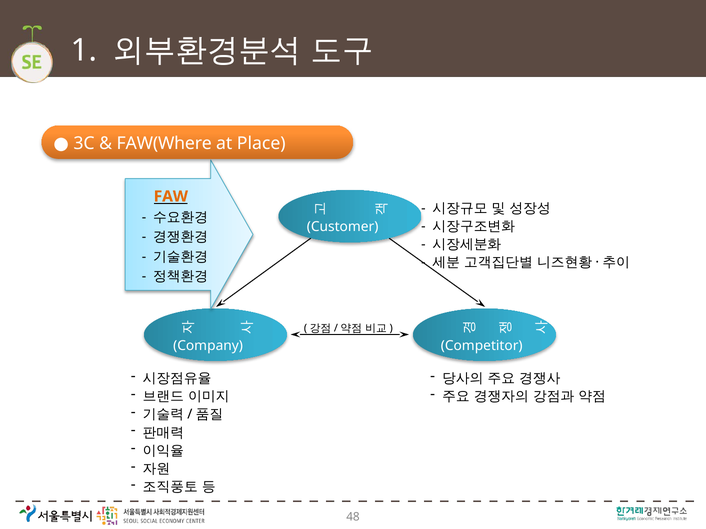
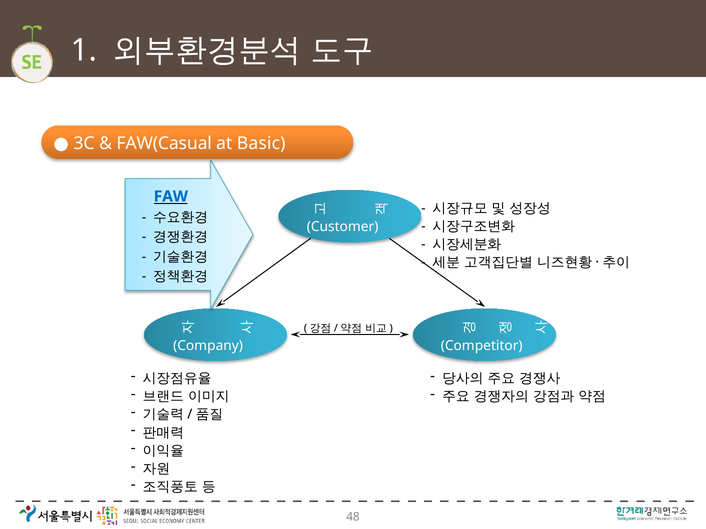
FAW(Where: FAW(Where -> FAW(Casual (164, 144)
Place: Place -> Basic (261, 144)
FAW colour: orange -> blue (171, 197)
